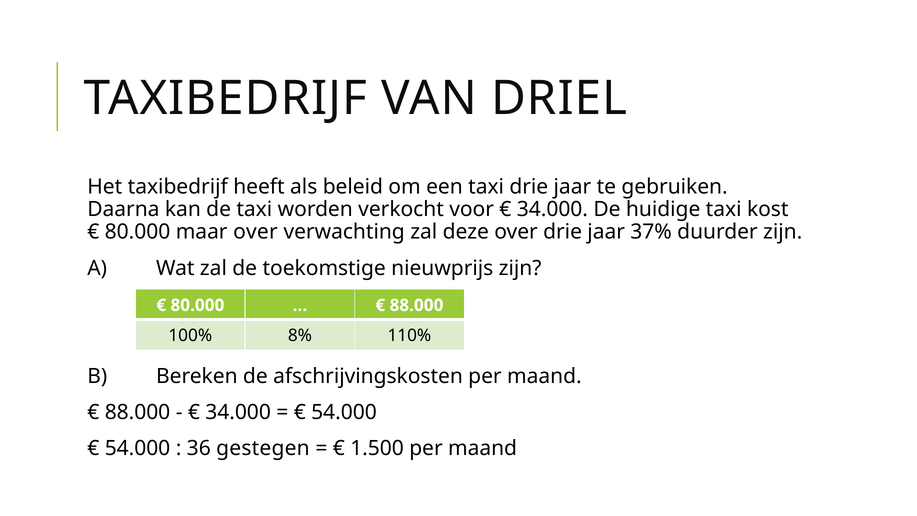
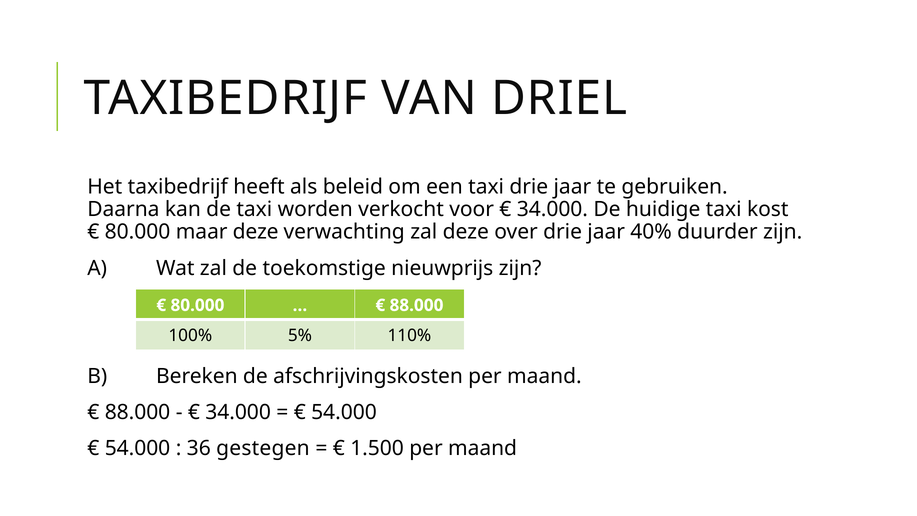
maar over: over -> deze (256, 232)
37%: 37% -> 40% (651, 232)
8%: 8% -> 5% (300, 335)
